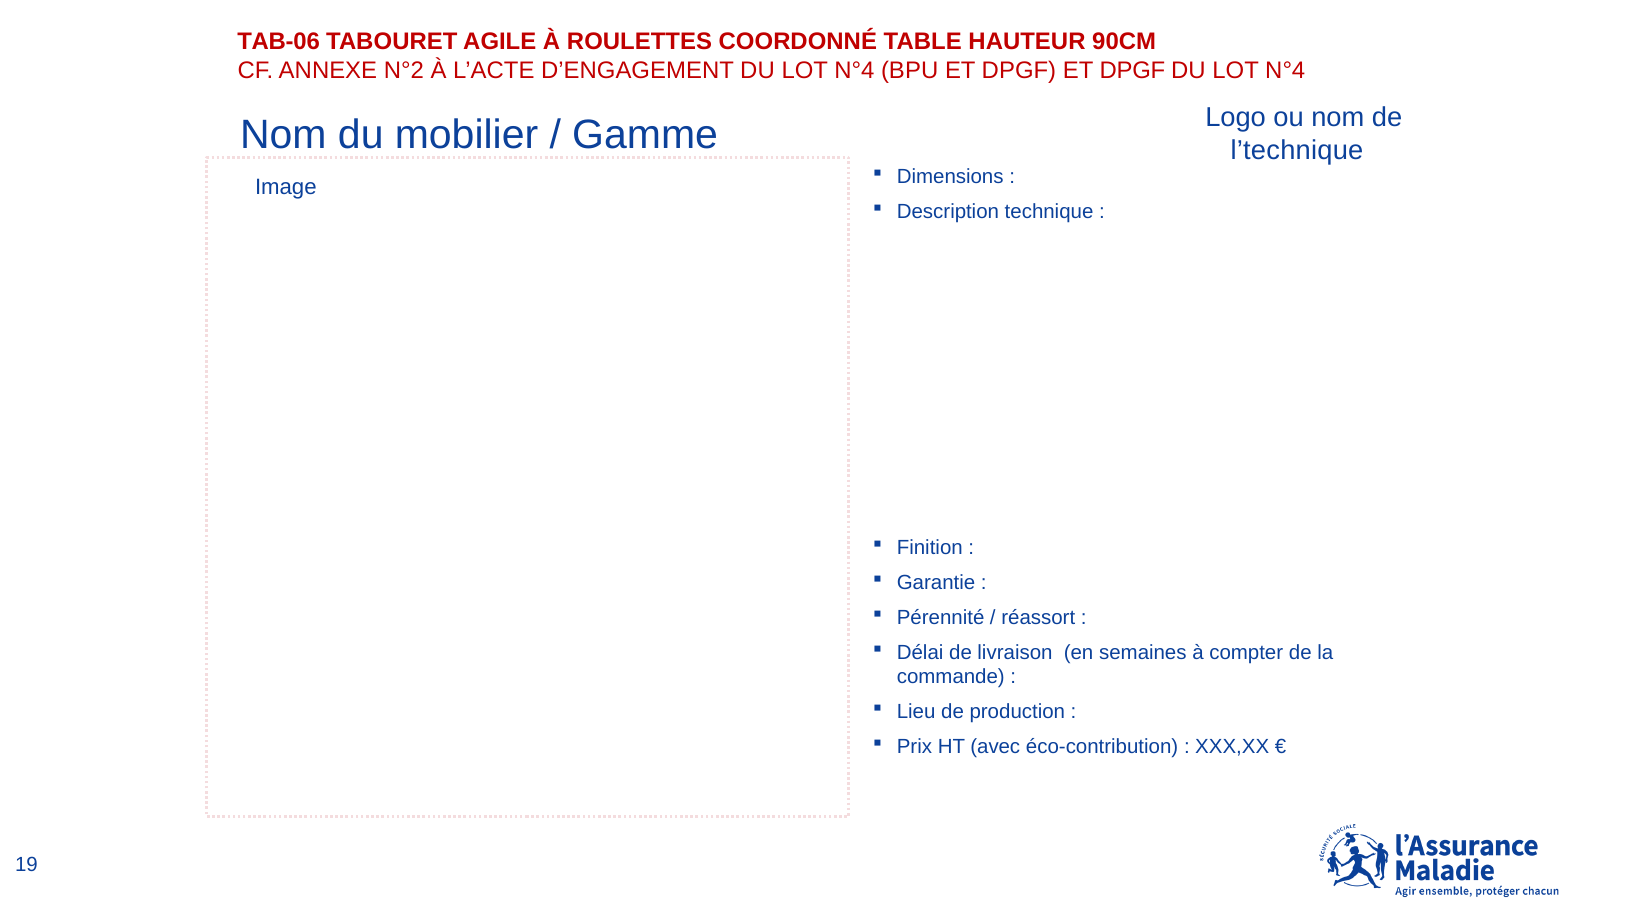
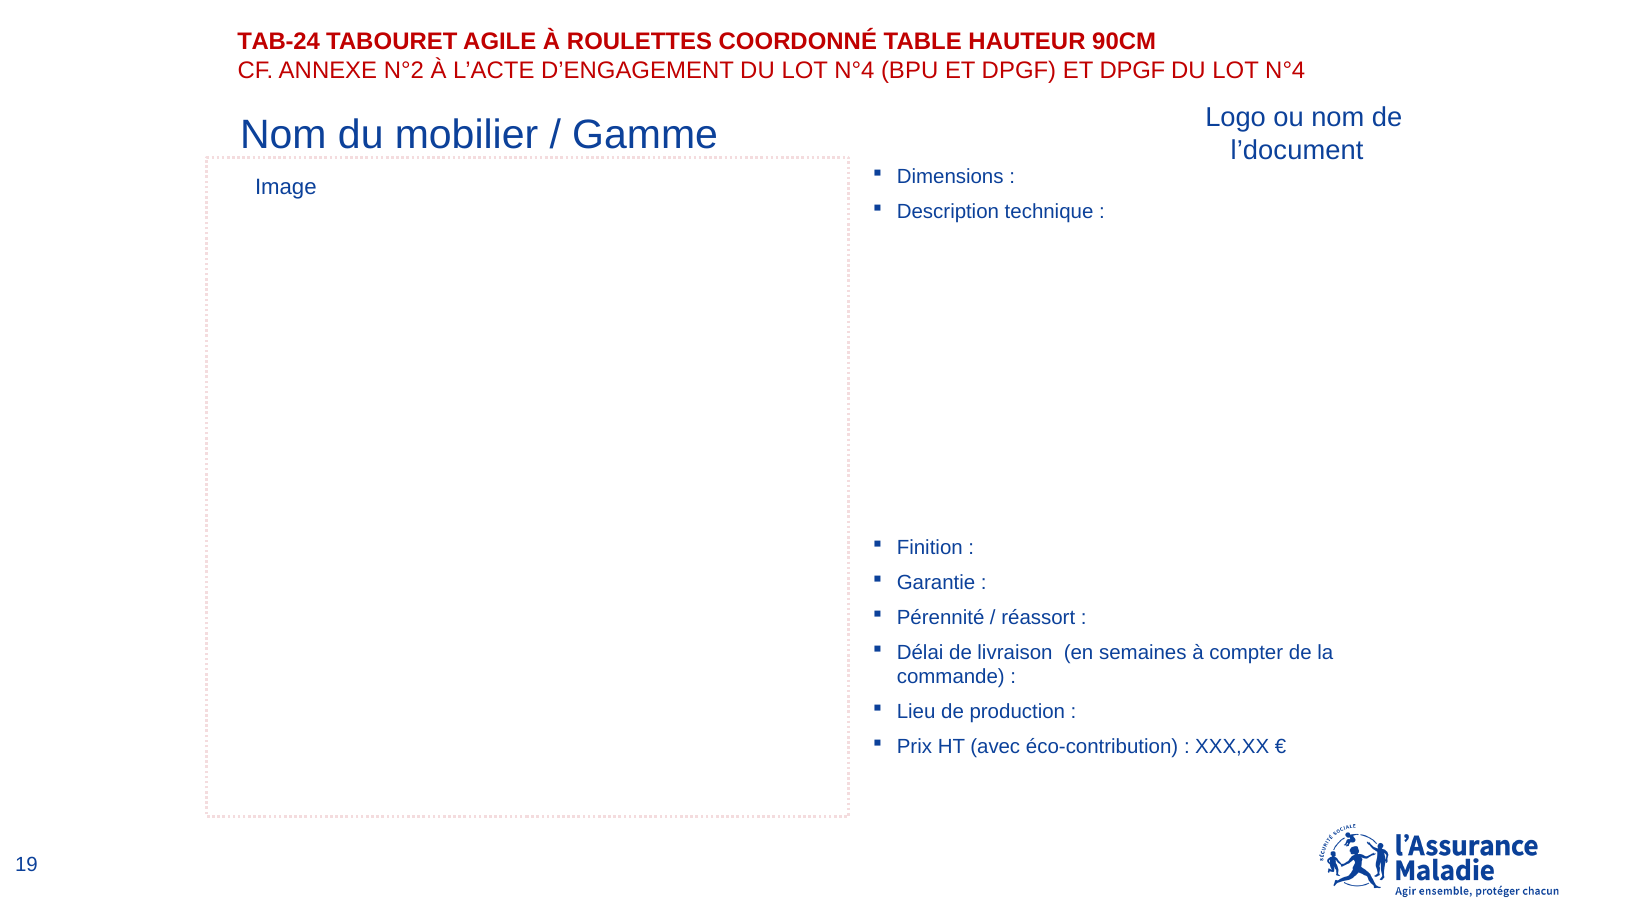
TAB-06: TAB-06 -> TAB-24 (279, 42)
l’technique: l’technique -> l’document (1297, 151)
